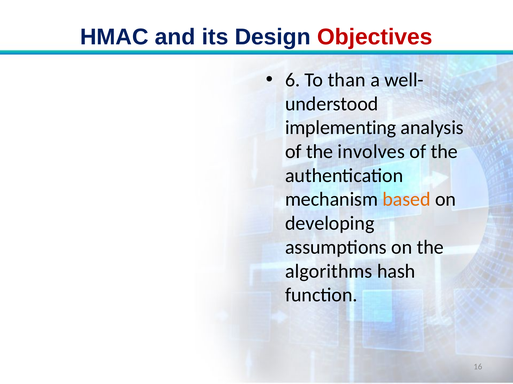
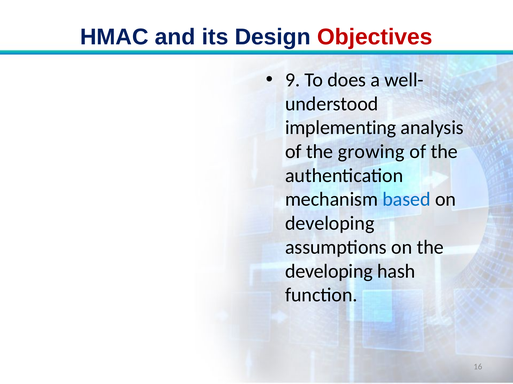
6: 6 -> 9 (293, 80)
than: than -> does (347, 80)
involves: involves -> growing (371, 152)
based colour: orange -> blue (407, 200)
algorithms: algorithms -> developing (329, 272)
